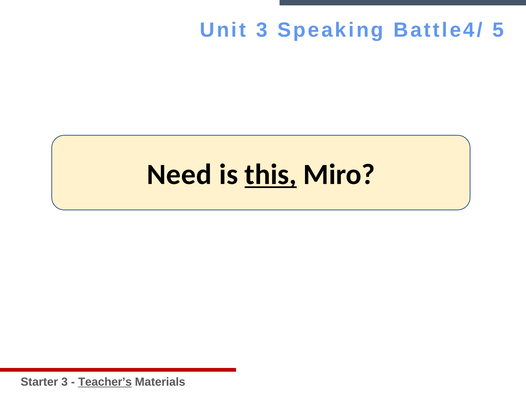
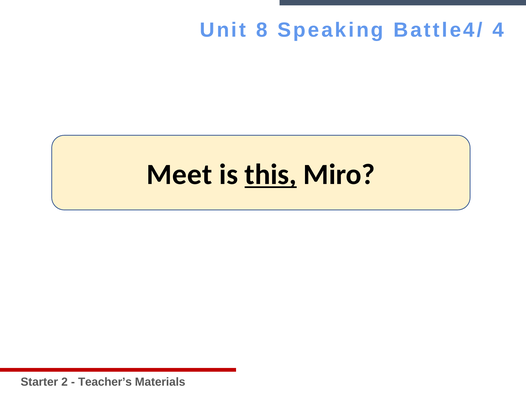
Unit 3: 3 -> 8 (262, 30)
5: 5 -> 4 (498, 30)
Need: Need -> Meet (179, 174)
Starter 3: 3 -> 2 (65, 382)
Teacher’s underline: present -> none (105, 382)
